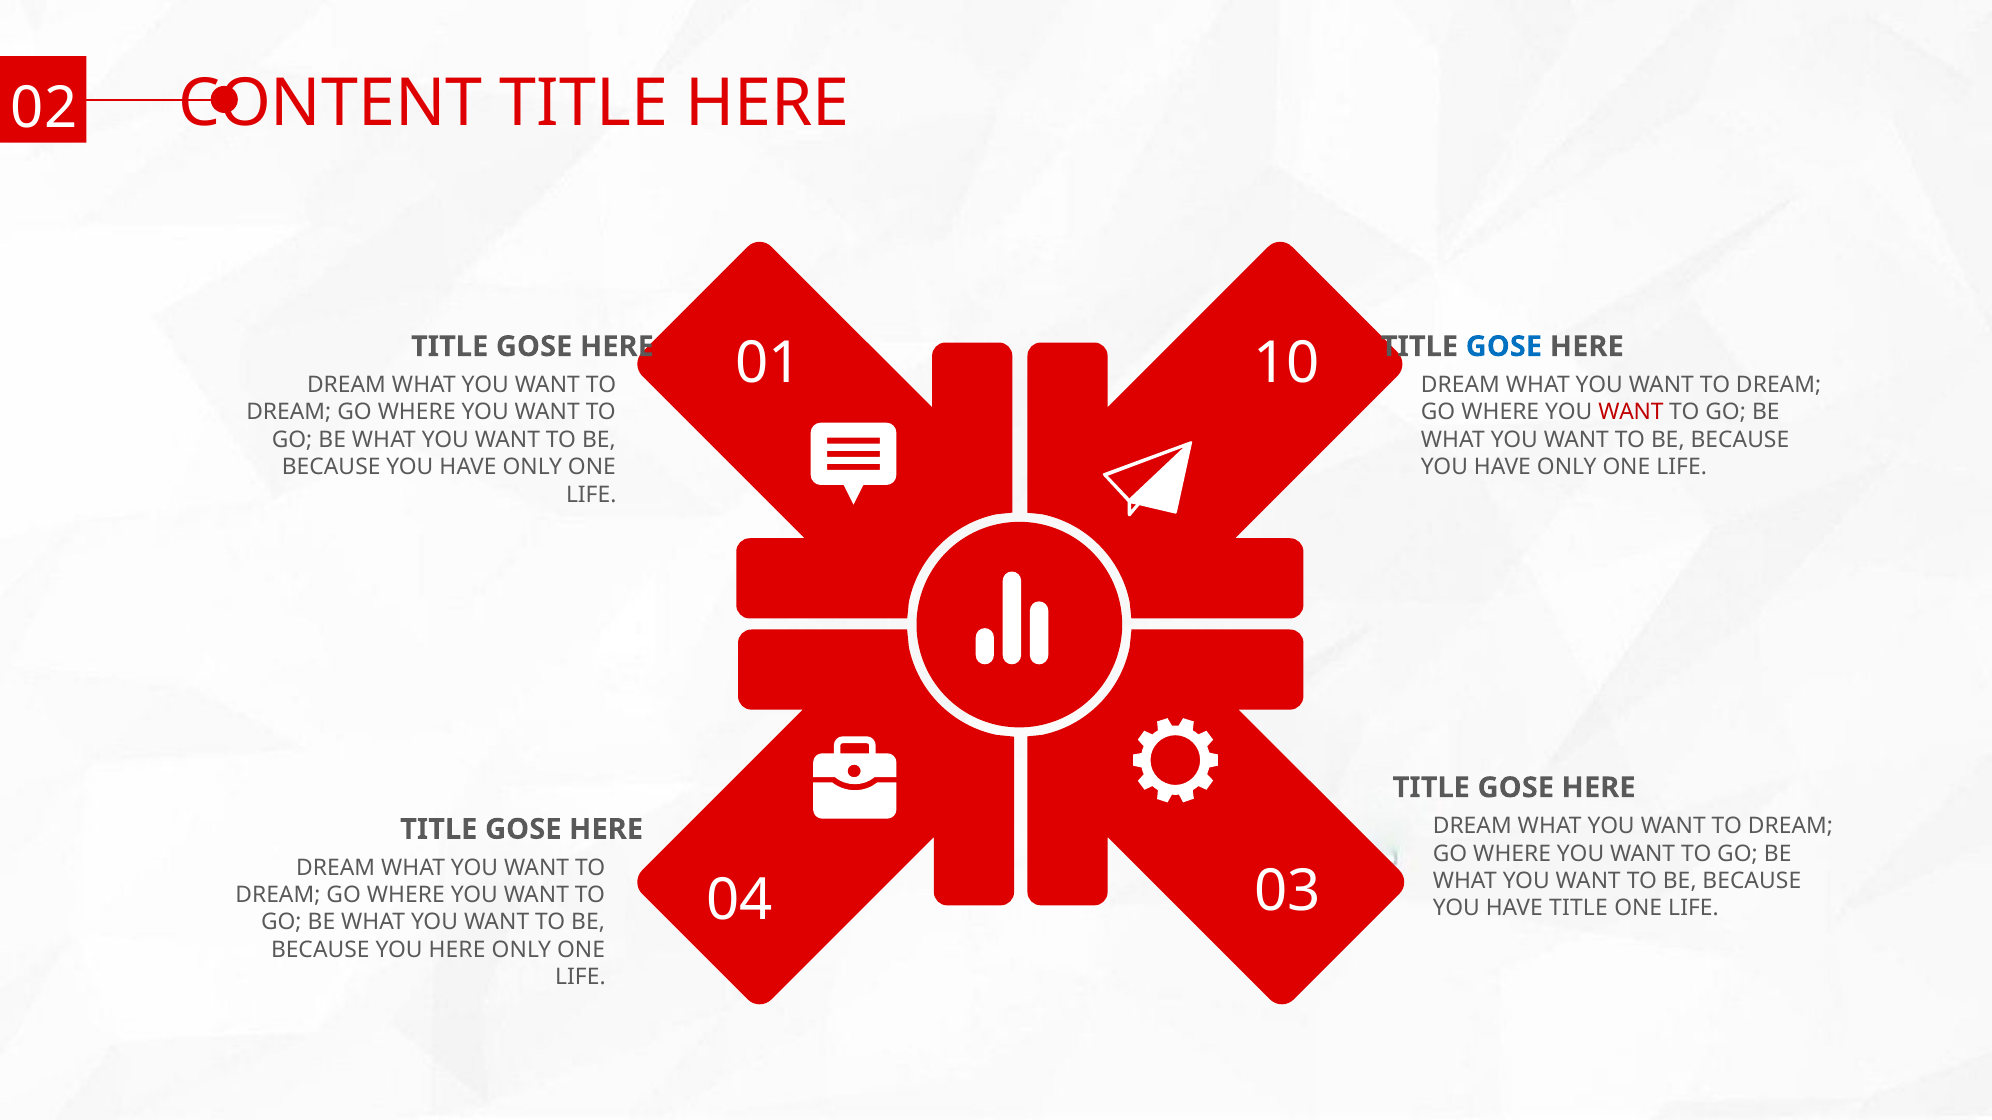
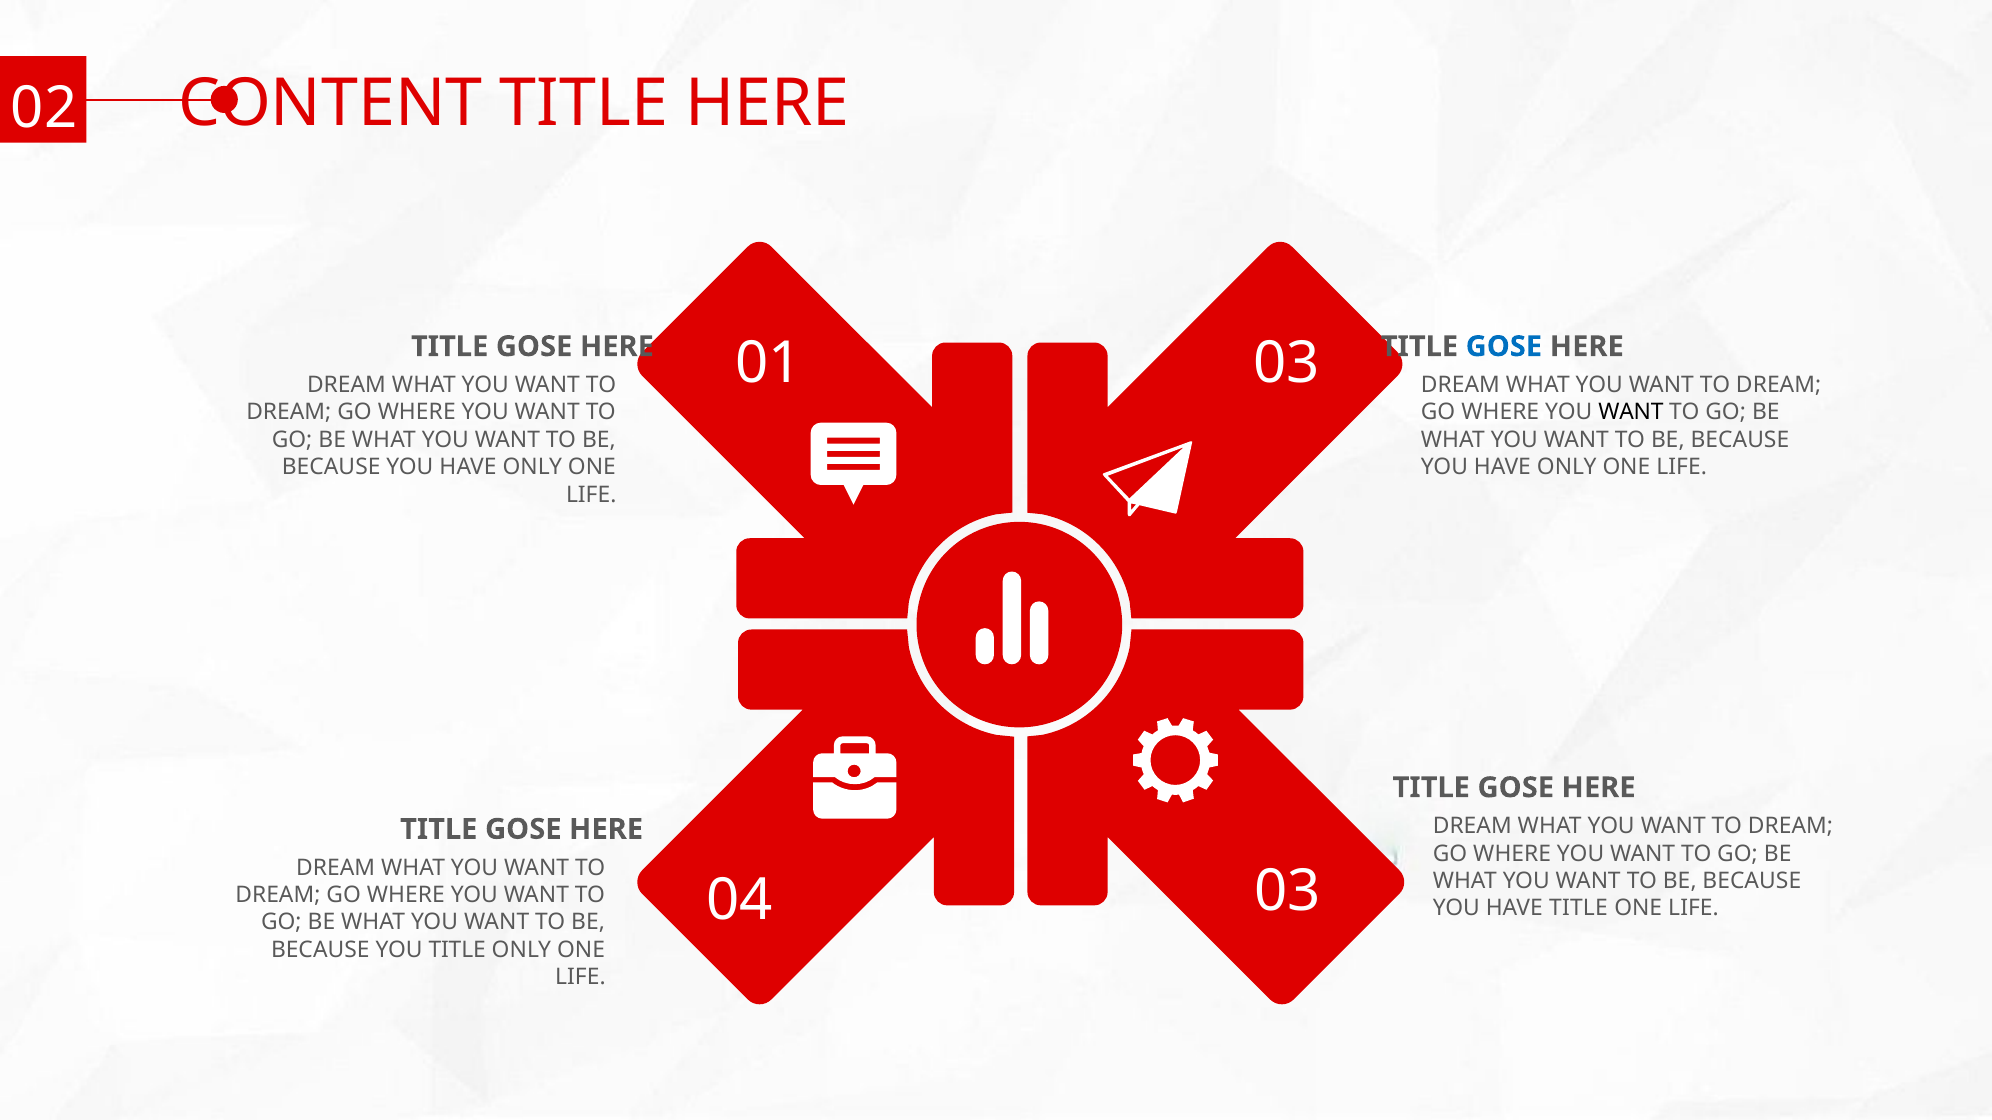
01 10: 10 -> 03 (1287, 364)
WANT colour: red -> black (1631, 412)
YOU HERE: HERE -> TITLE (457, 950)
